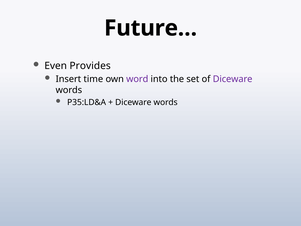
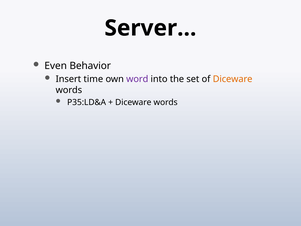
Future…: Future… -> Server… (150, 28)
Provides: Provides -> Behavior (90, 66)
Diceware colour: purple -> orange (233, 79)
